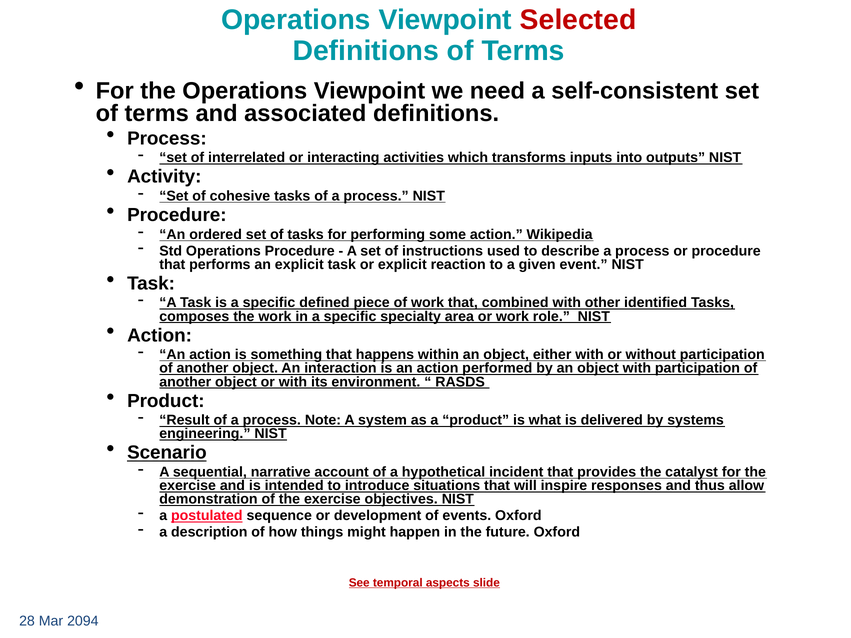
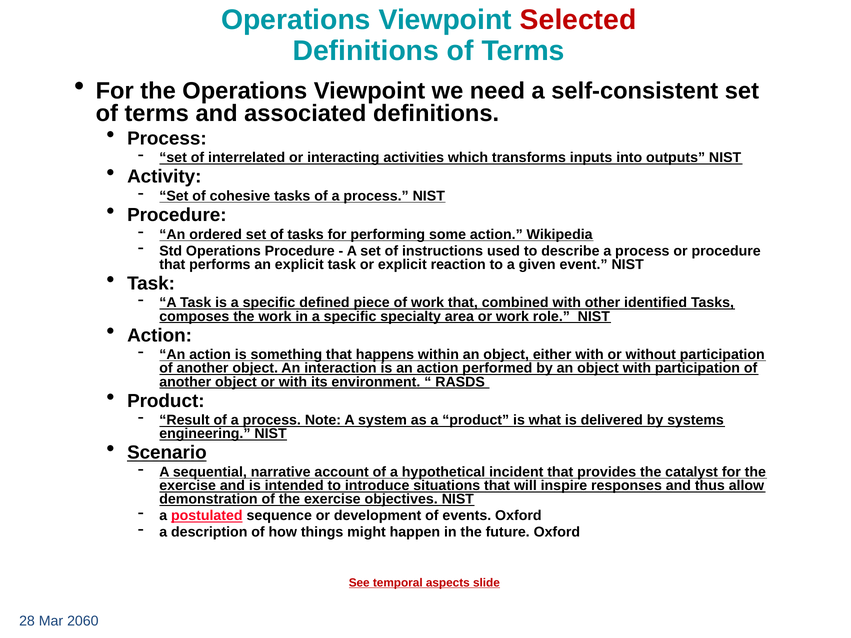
2094: 2094 -> 2060 (83, 621)
